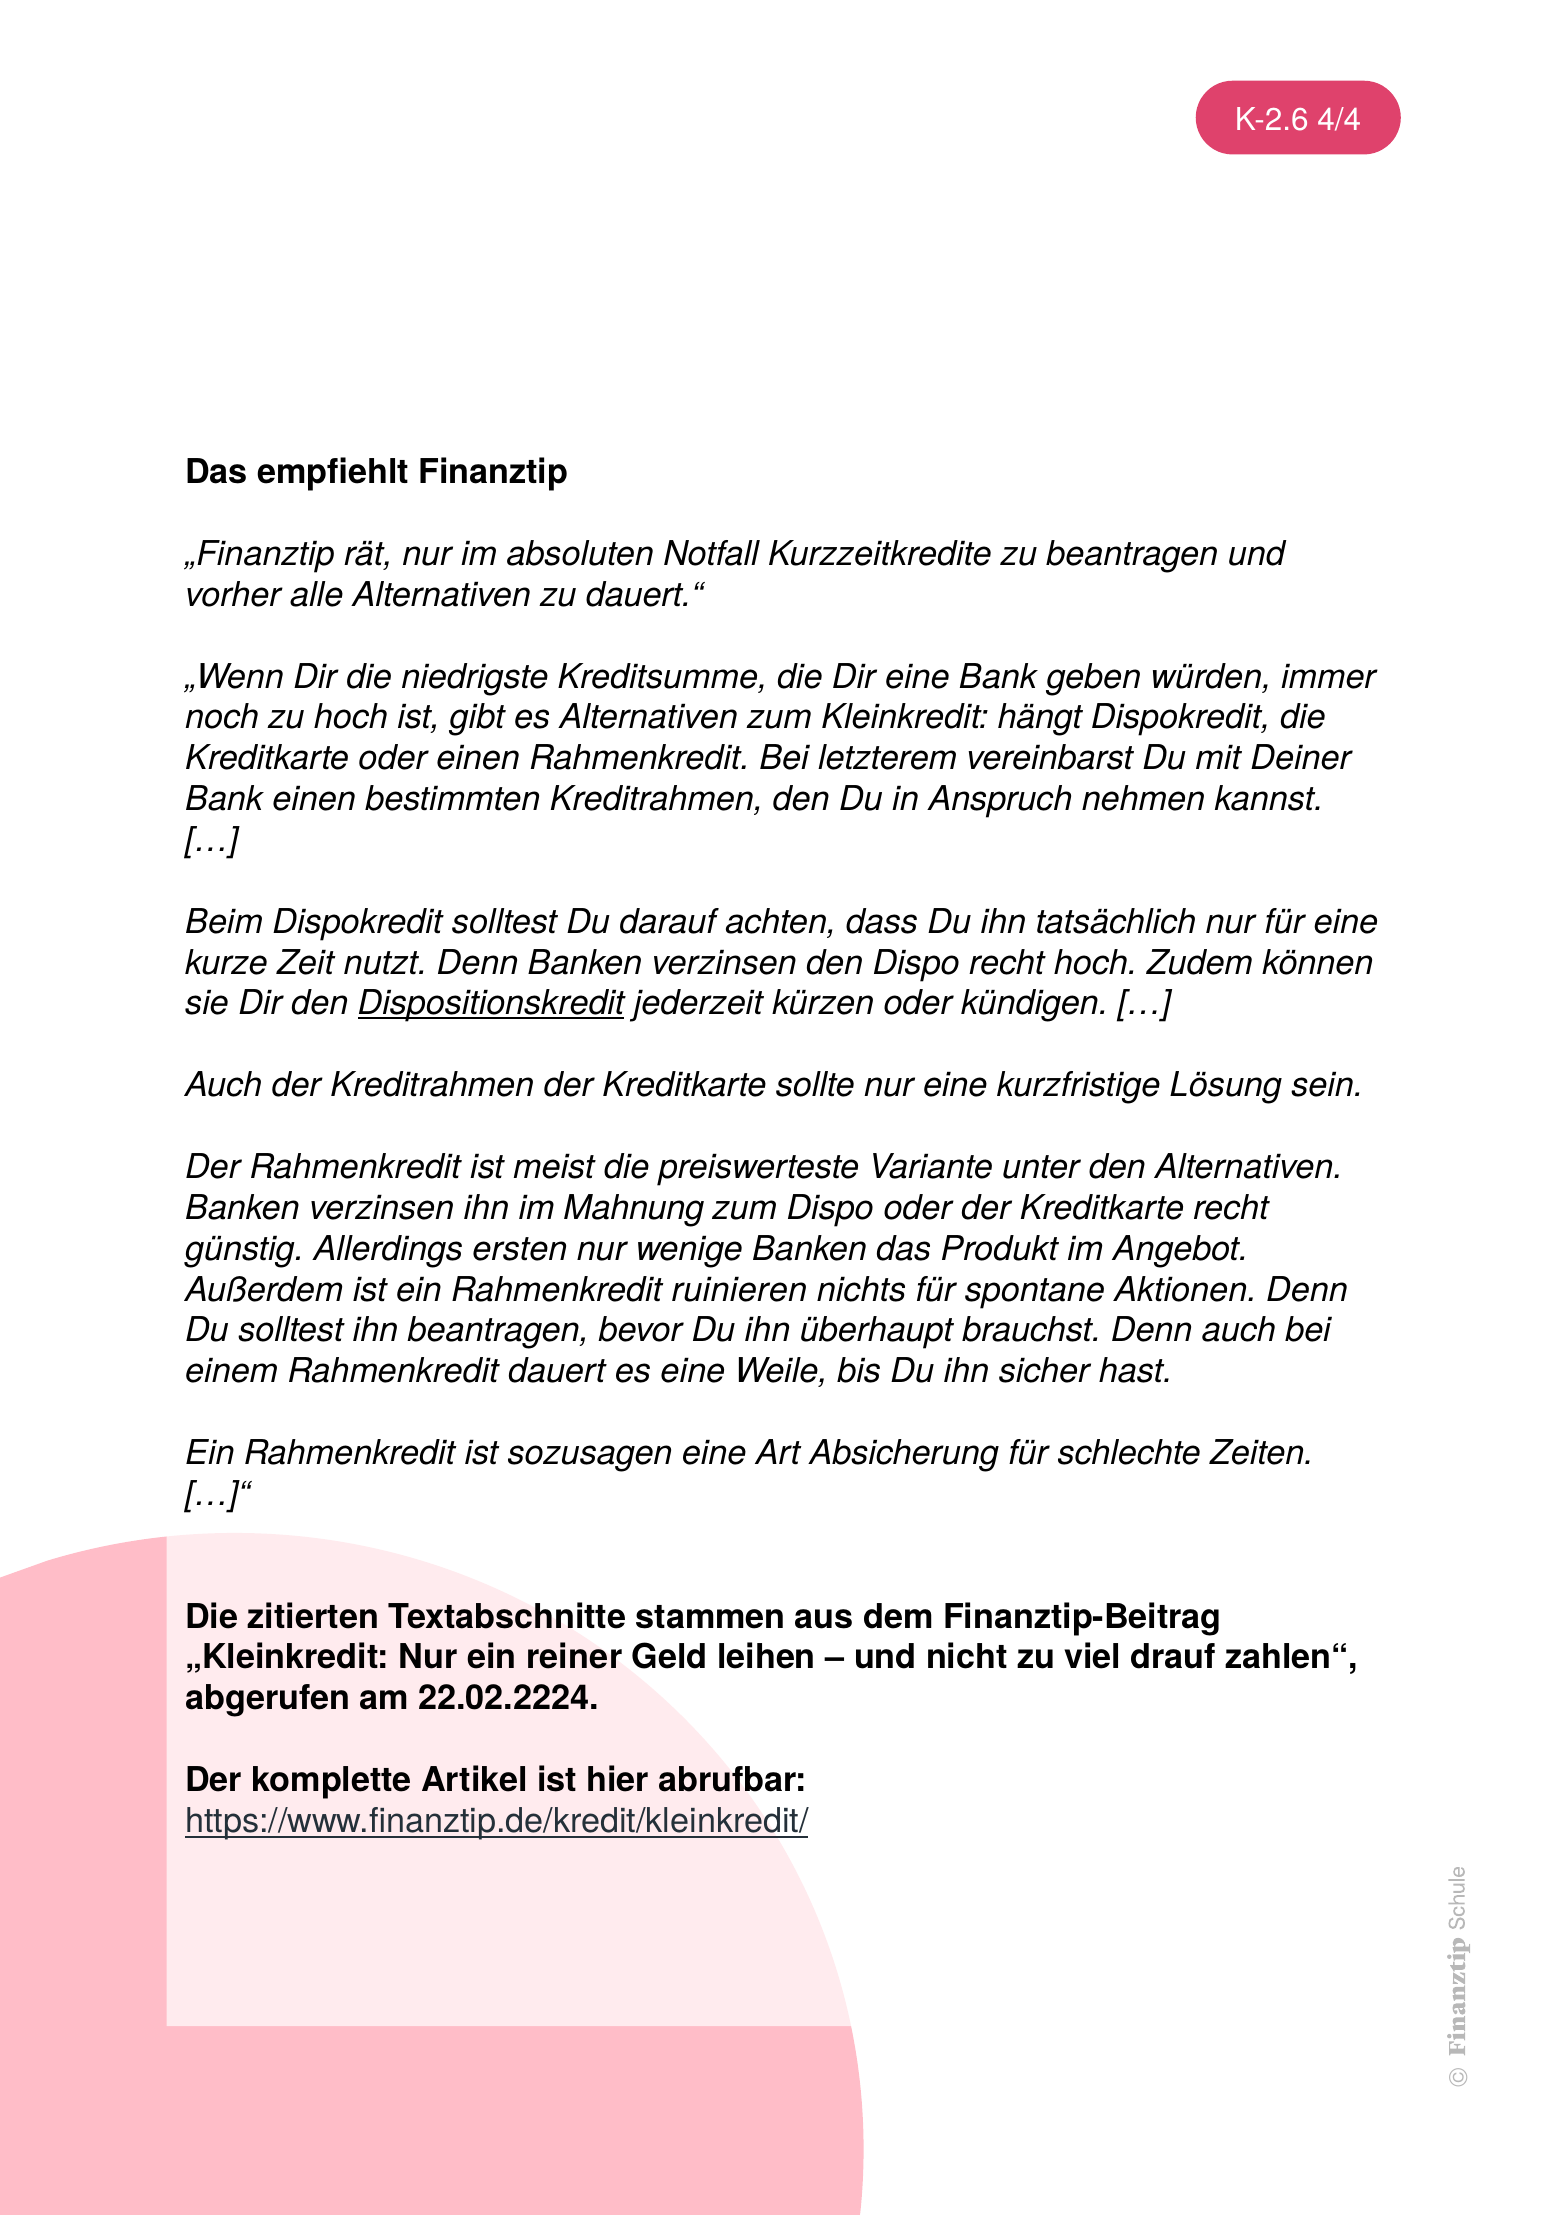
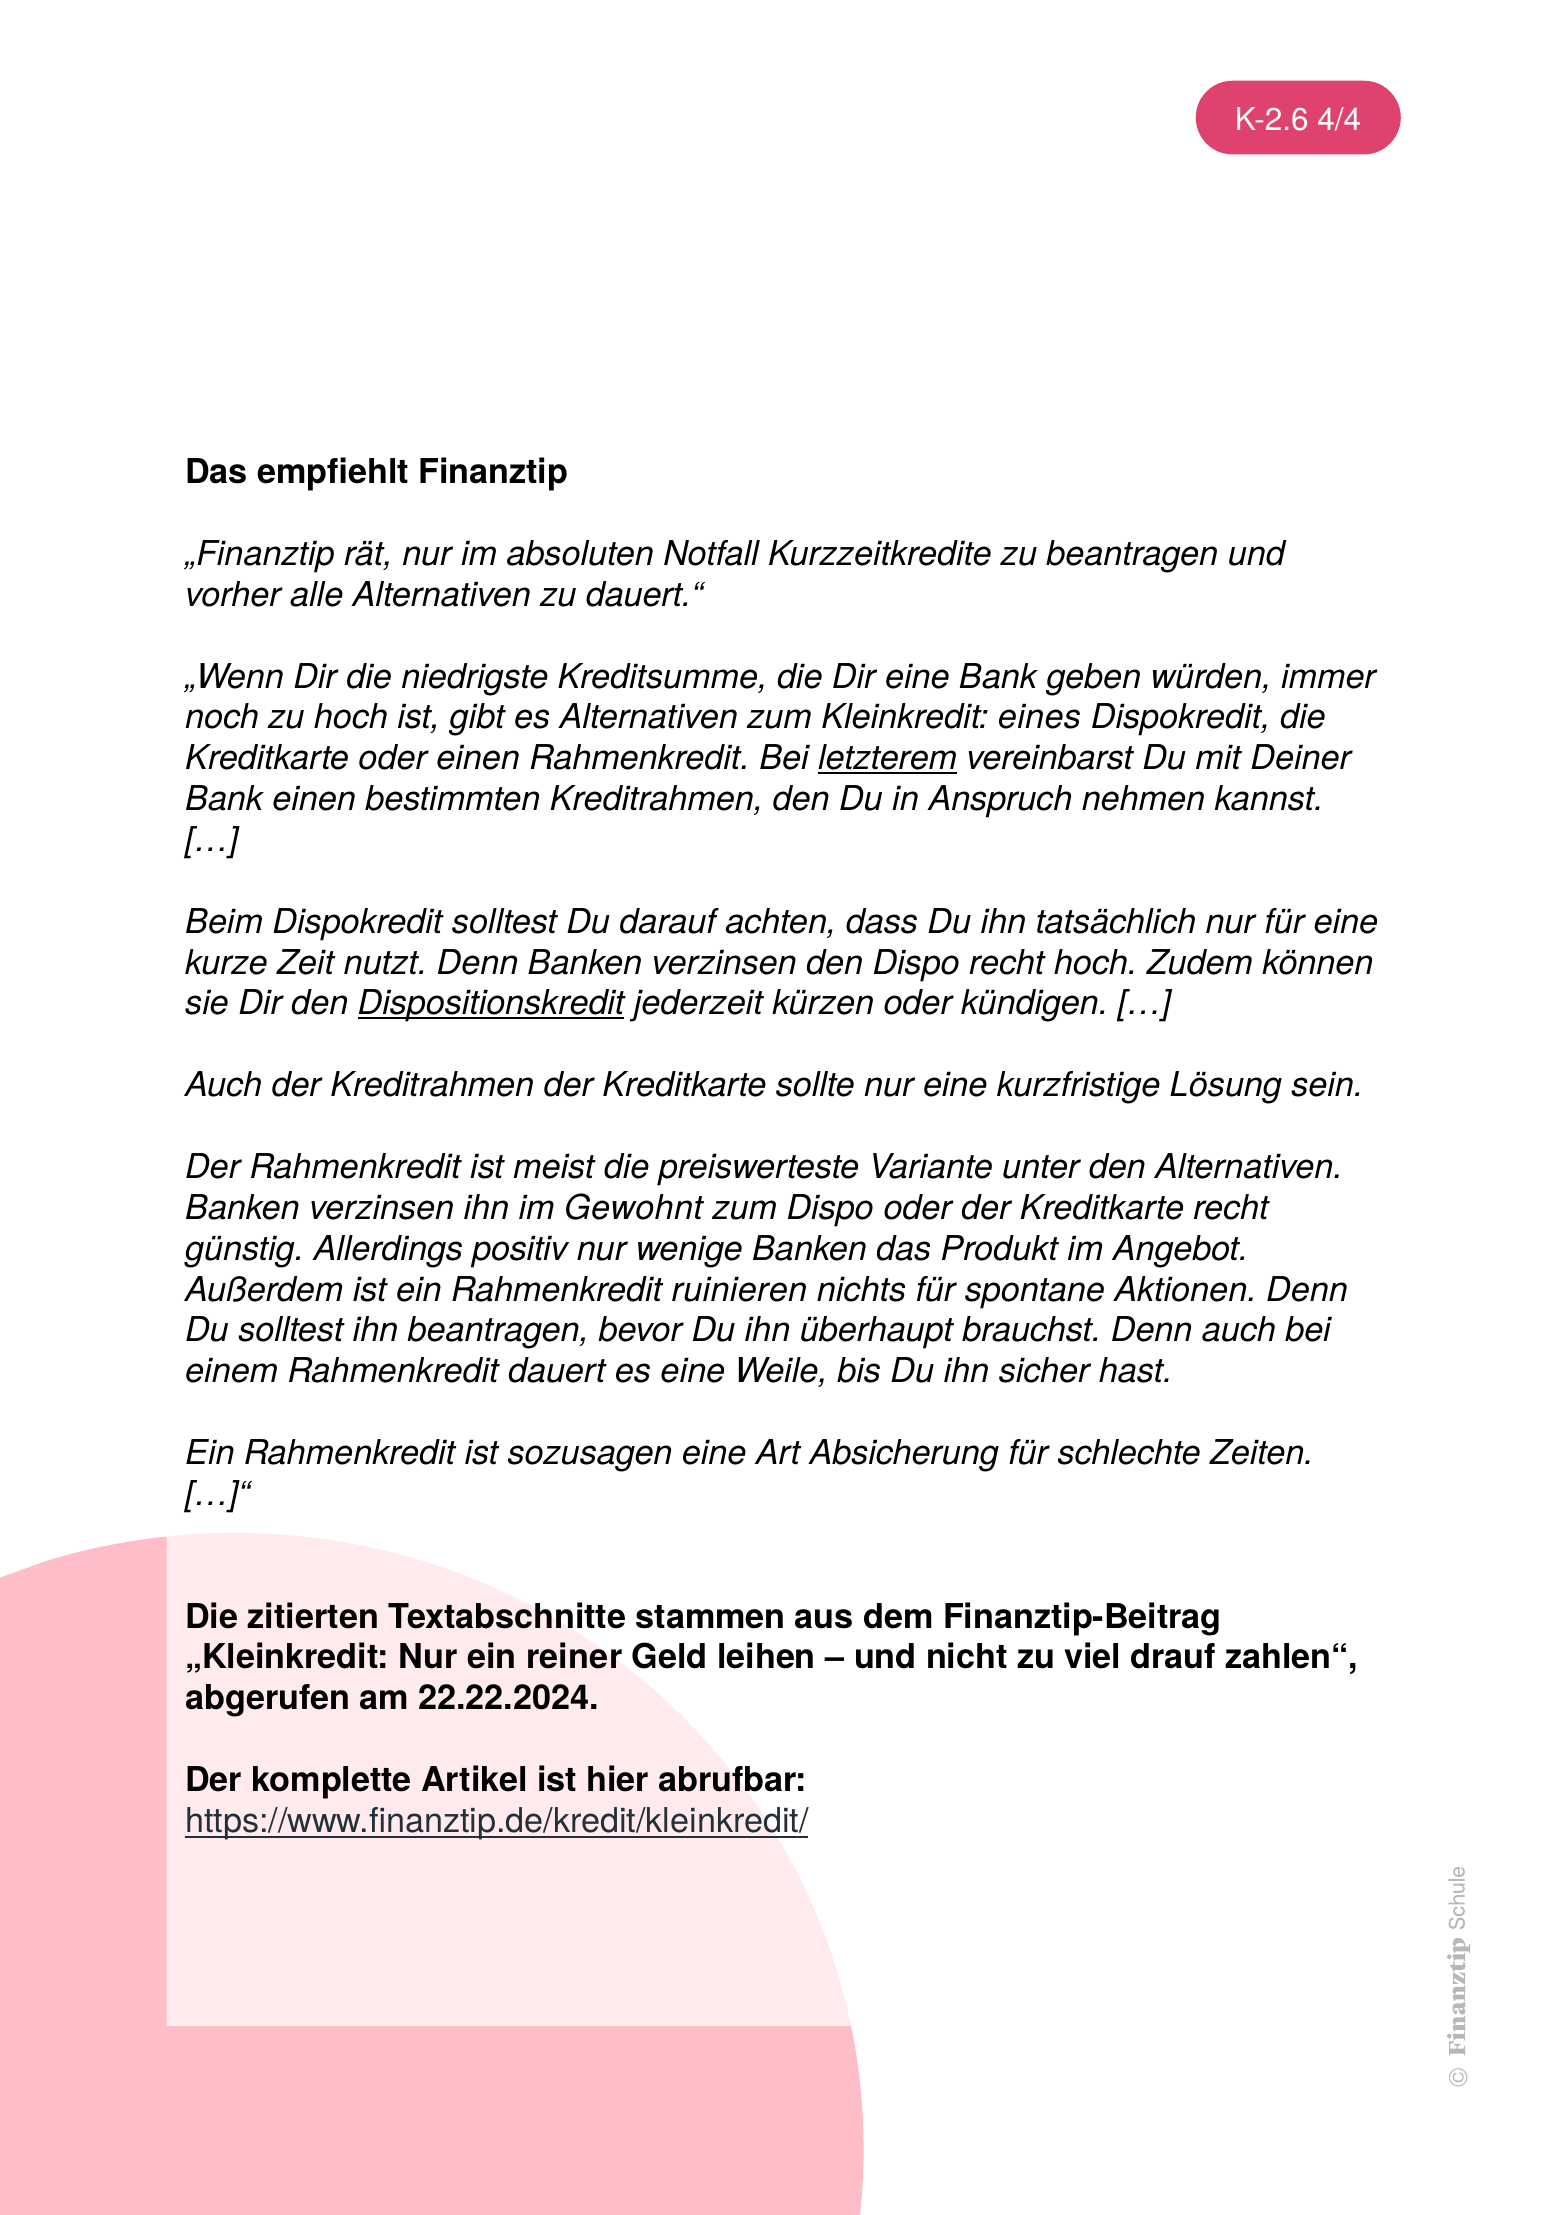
hängt: hängt -> eines (1040, 718)
letzterem underline: none -> present (888, 758)
Mahnung: Mahnung -> Gewohnt (633, 1208)
ersten: ersten -> positiv (520, 1249)
22.02.2224: 22.02.2224 -> 22.22.2024 (509, 1698)
